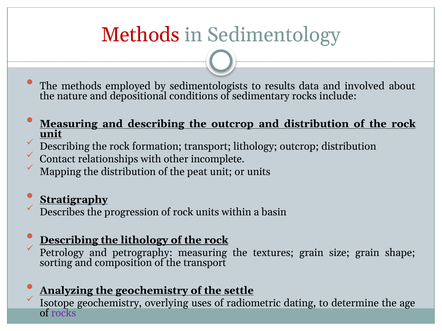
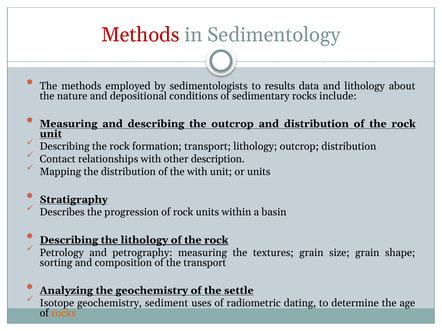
and involved: involved -> lithology (365, 86)
incomplete: incomplete -> description (218, 159)
the peat: peat -> with (197, 172)
overlying: overlying -> sediment (167, 304)
rocks colour: purple -> orange (64, 314)
